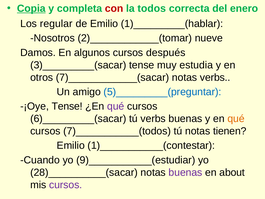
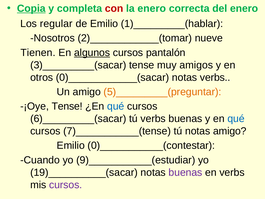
la todos: todos -> enero (152, 8)
Damos: Damos -> Tienen (38, 53)
algunos underline: none -> present (92, 53)
después: después -> pantalón (166, 53)
estudia: estudia -> amigos (196, 65)
7)____________(sacar: 7)____________(sacar -> 0)____________(sacar (113, 77)
5)_________(preguntar colour: blue -> orange (162, 92)
qué colour: purple -> blue (116, 106)
qué colour: orange -> blue (236, 119)
7)___________(todos: 7)___________(todos -> 7)___________(tense (117, 131)
notas tienen: tienen -> amigo (230, 131)
1)___________(contestar: 1)___________(contestar -> 0)___________(contestar (151, 145)
28)__________(sacar: 28)__________(sacar -> 19)__________(sacar (84, 172)
en about: about -> verbs (232, 172)
